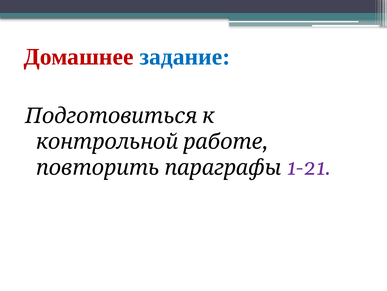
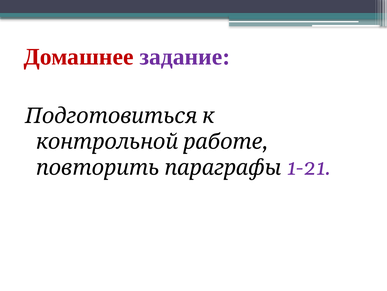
задание colour: blue -> purple (185, 57)
